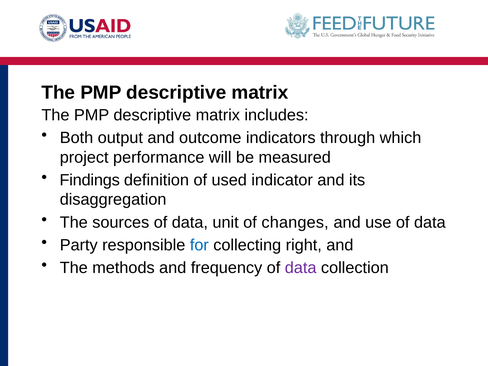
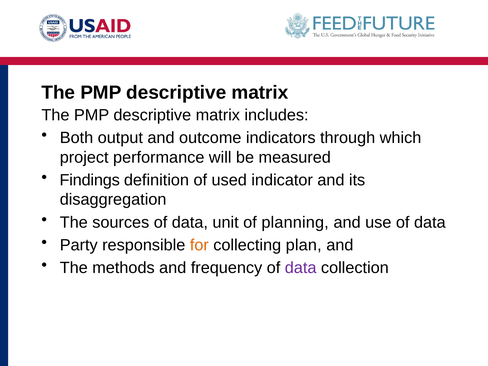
changes: changes -> planning (295, 222)
for colour: blue -> orange (199, 245)
right: right -> plan (304, 245)
